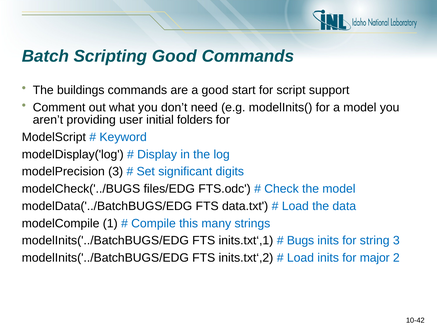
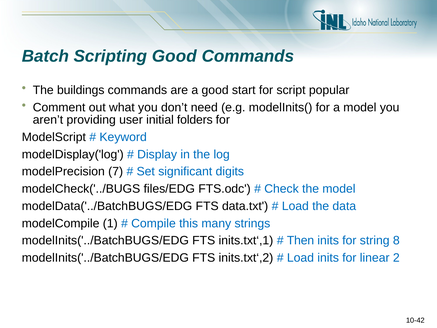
support: support -> popular (329, 90)
modelPrecision 3: 3 -> 7 (116, 171)
Bugs: Bugs -> Then (300, 240)
string 3: 3 -> 8 (396, 240)
major: major -> linear (375, 258)
